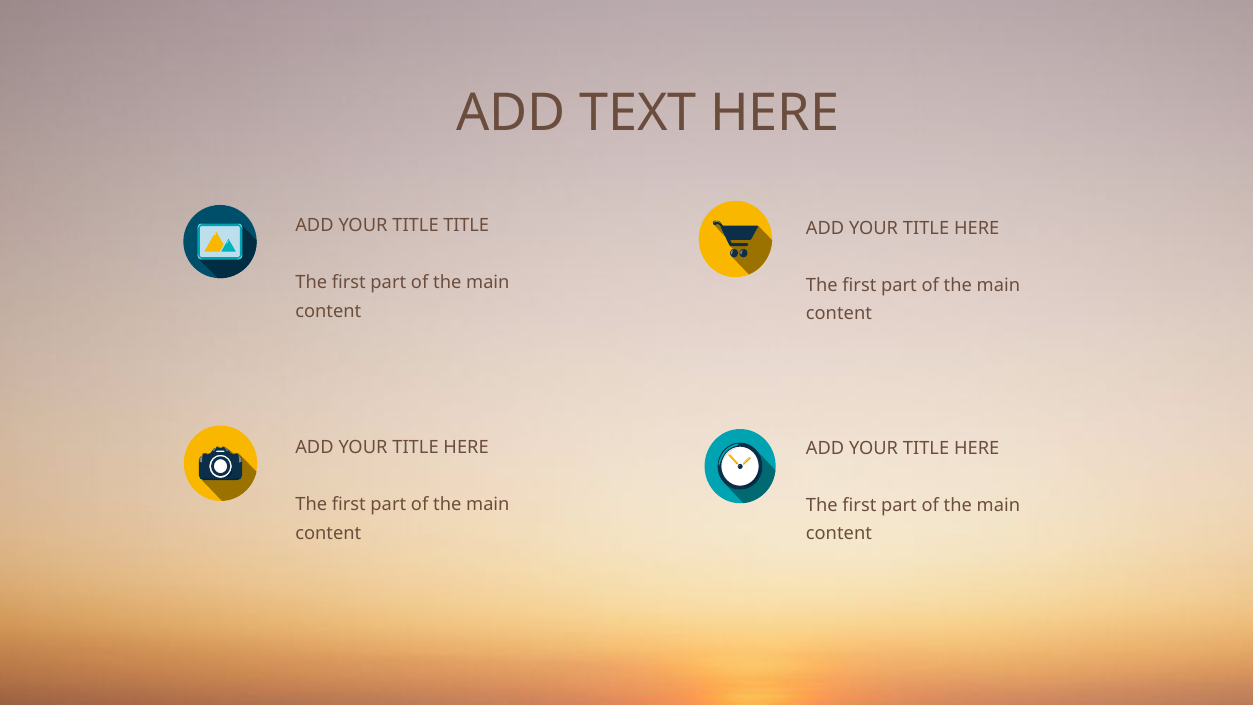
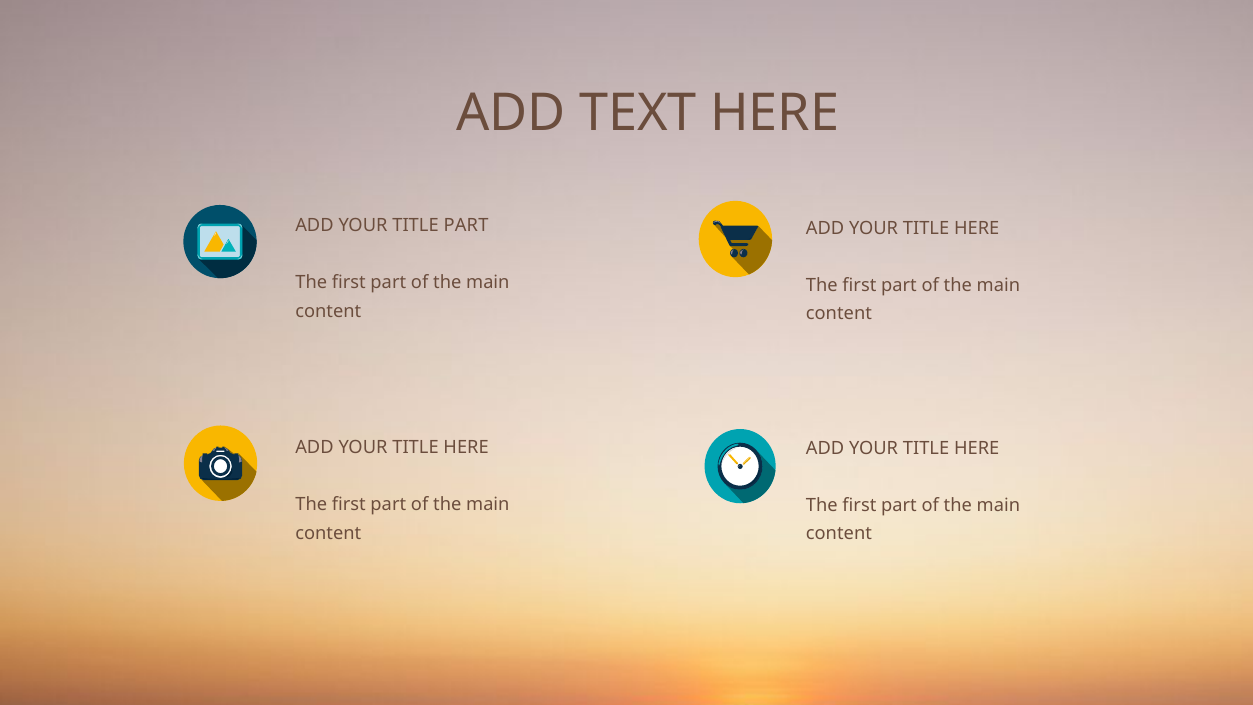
TITLE TITLE: TITLE -> PART (466, 226)
